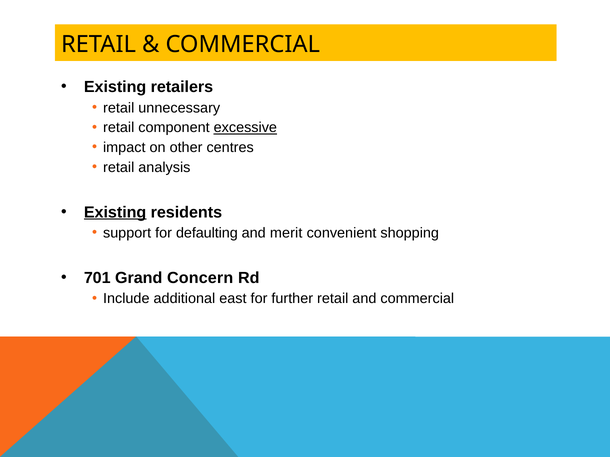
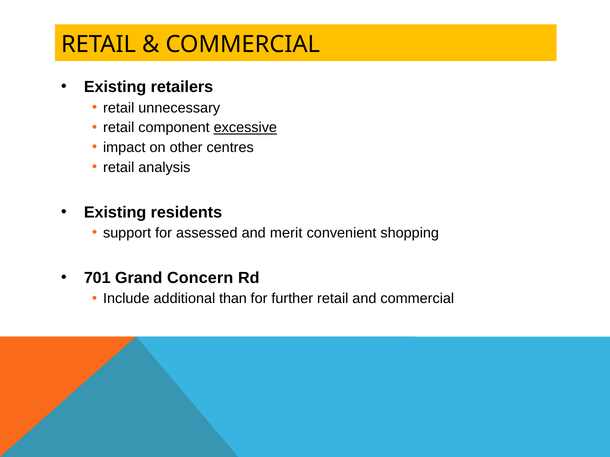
Existing underline: present -> none (115, 213)
defaulting: defaulting -> assessed (207, 233)
east: east -> than (233, 299)
